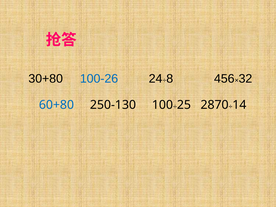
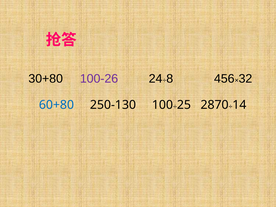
100-26 colour: blue -> purple (99, 79)
